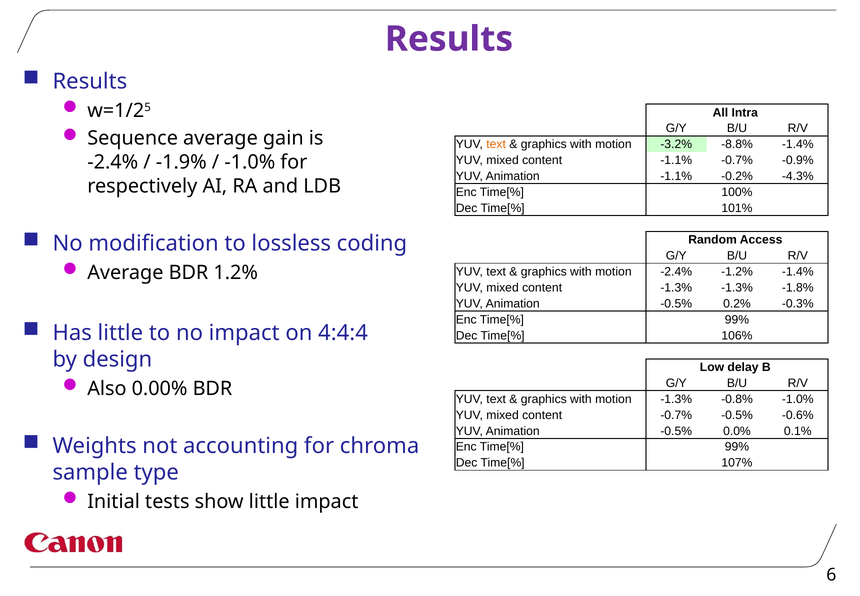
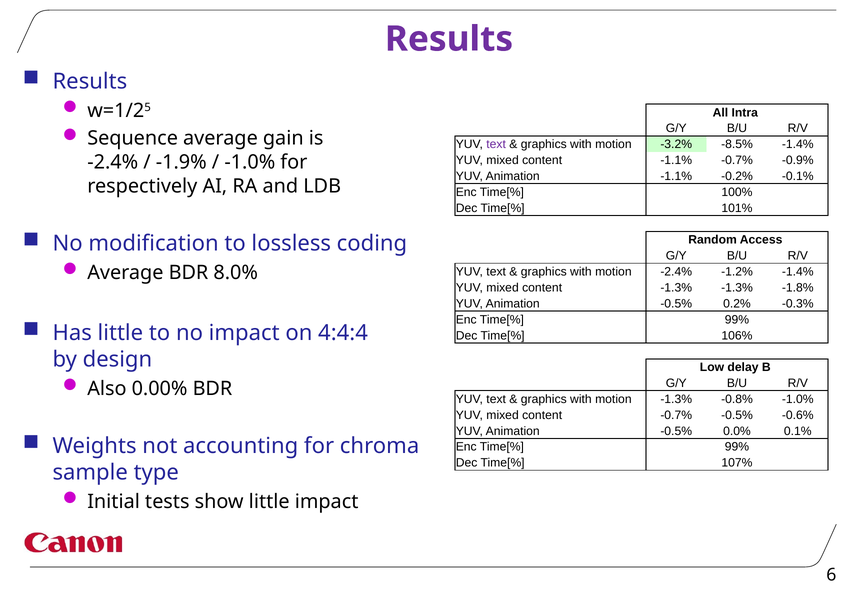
text colour: orange -> purple (496, 144)
-8.8%: -8.8% -> -8.5% (737, 144)
-4.3%: -4.3% -> -0.1% (798, 176)
1.2%: 1.2% -> 8.0% (236, 272)
